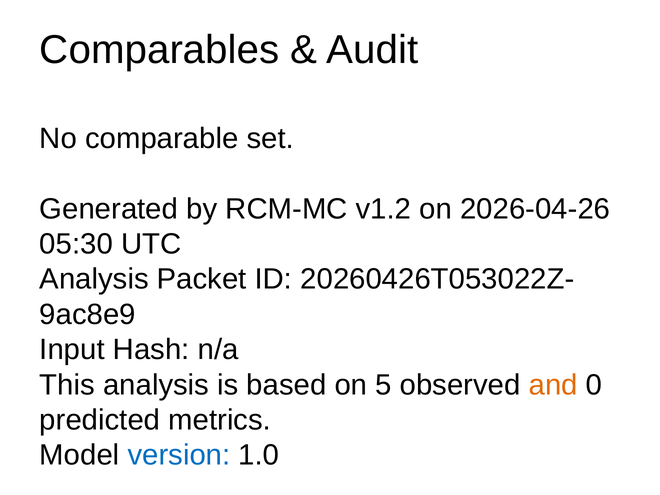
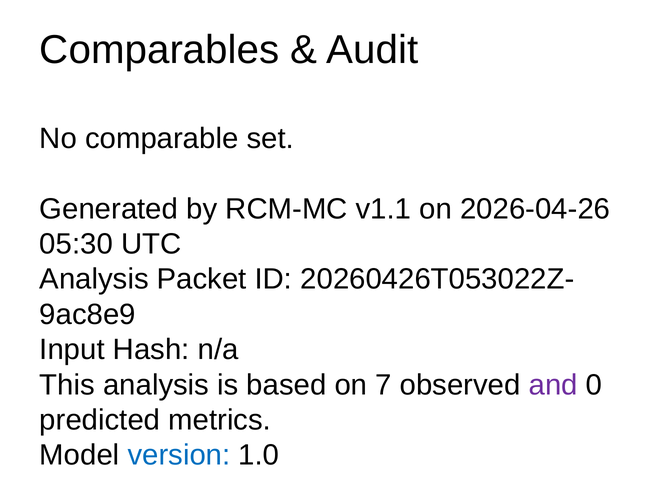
v1.2: v1.2 -> v1.1 (384, 209)
5: 5 -> 7 (384, 385)
and colour: orange -> purple (553, 385)
